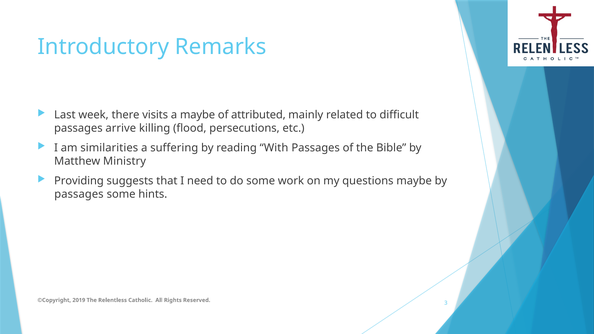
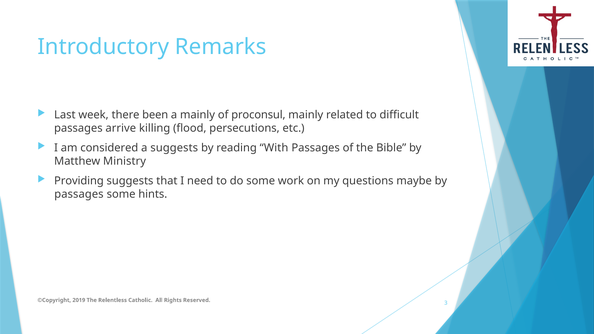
visits: visits -> been (155, 115)
a maybe: maybe -> mainly (197, 115)
attributed: attributed -> proconsul (258, 115)
similarities: similarities -> considered (109, 148)
a suffering: suffering -> suggests (174, 148)
